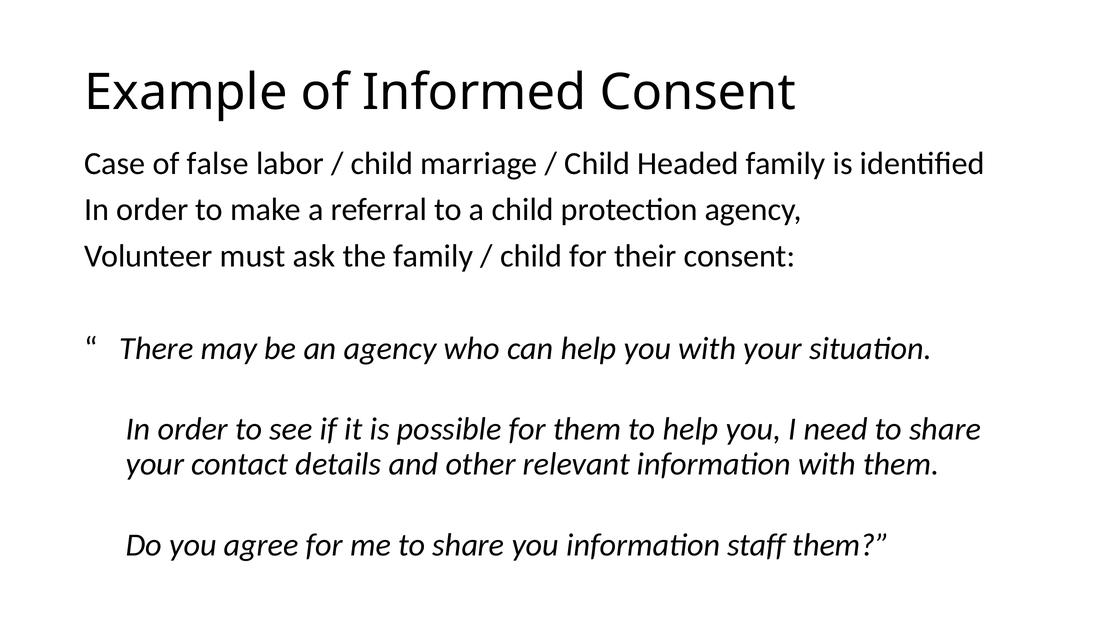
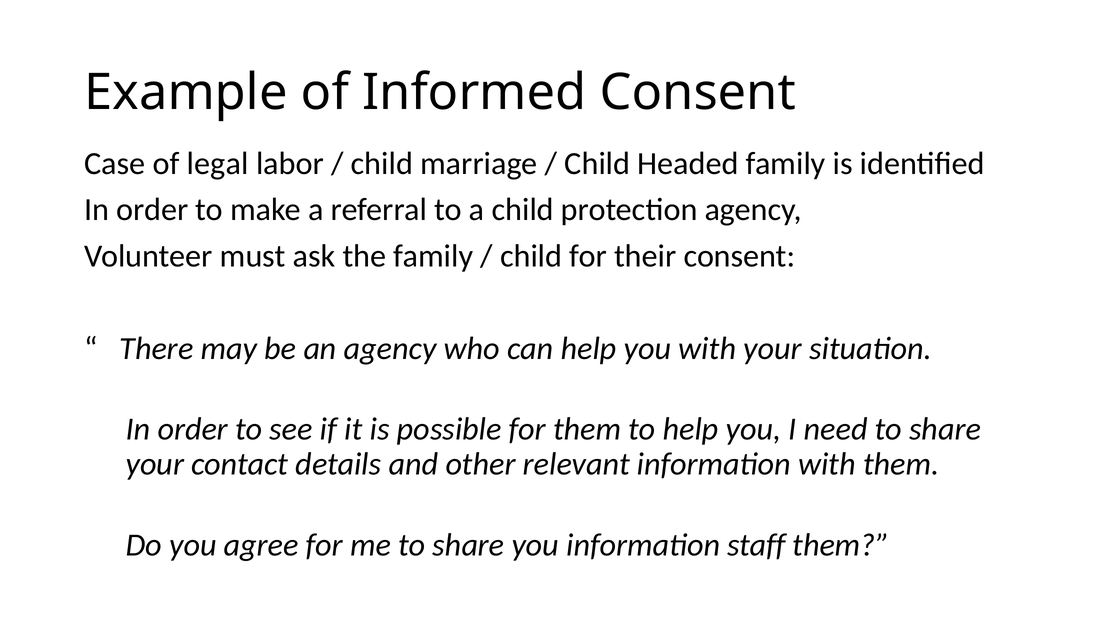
false: false -> legal (218, 164)
